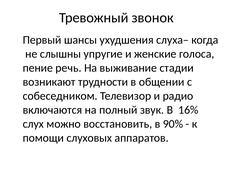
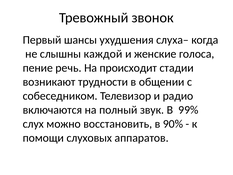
упругие: упругие -> каждой (103, 54)
выживание: выживание -> происходит (128, 68)
16%: 16% -> 99% (188, 110)
